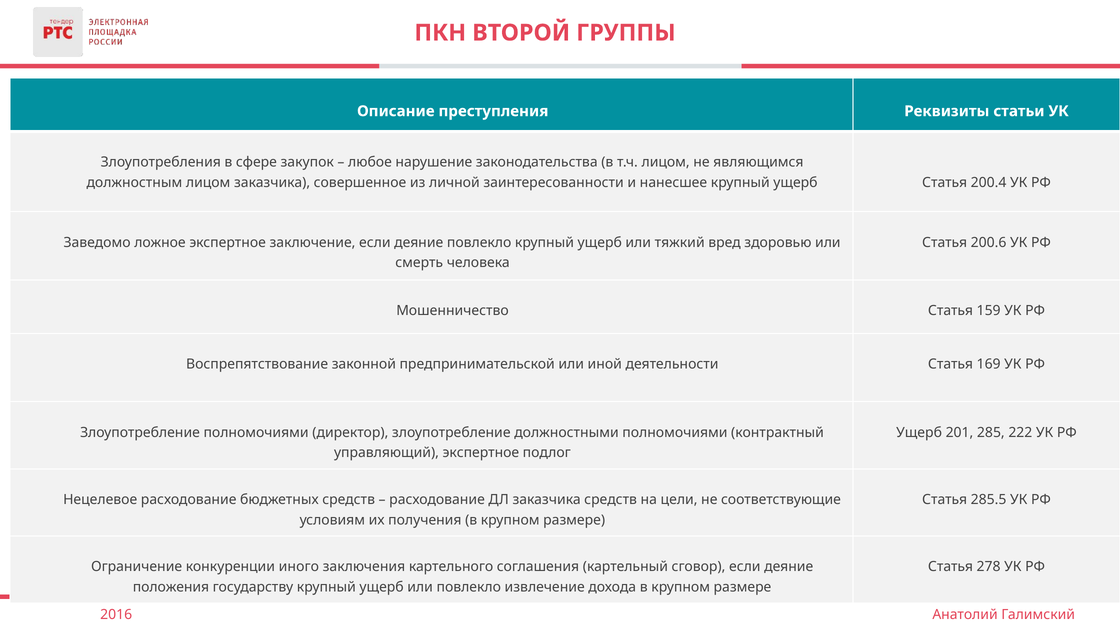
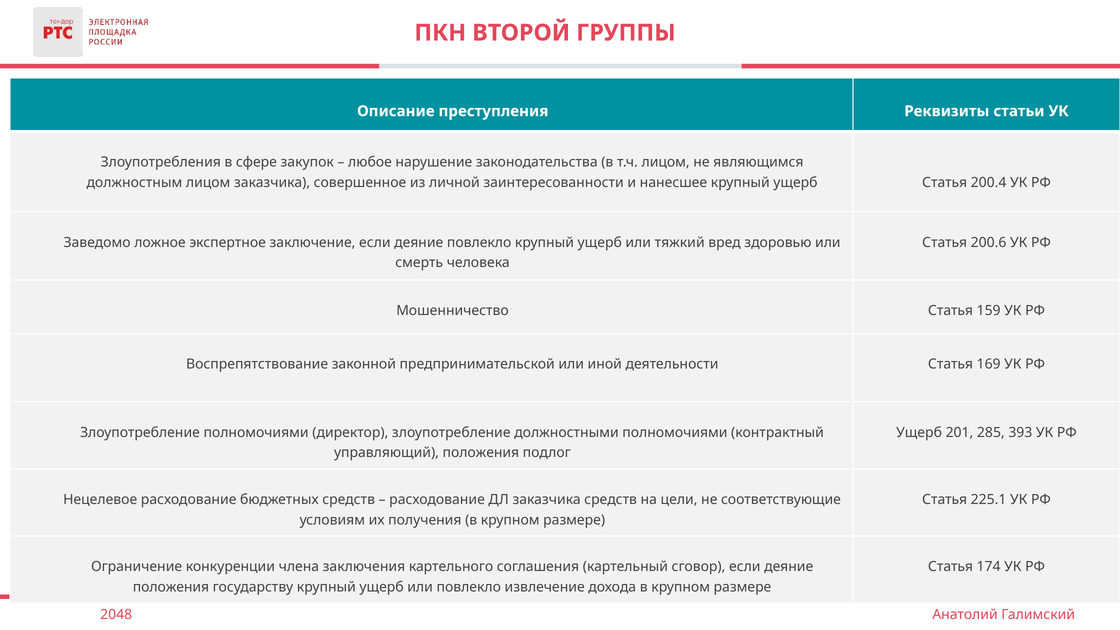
222: 222 -> 393 (1020, 432)
управляющий экспертное: экспертное -> положения (481, 453)
285.5: 285.5 -> 225.1 (989, 500)
иного: иного -> члена (299, 567)
278: 278 -> 174 (989, 567)
2016: 2016 -> 2048 (116, 615)
